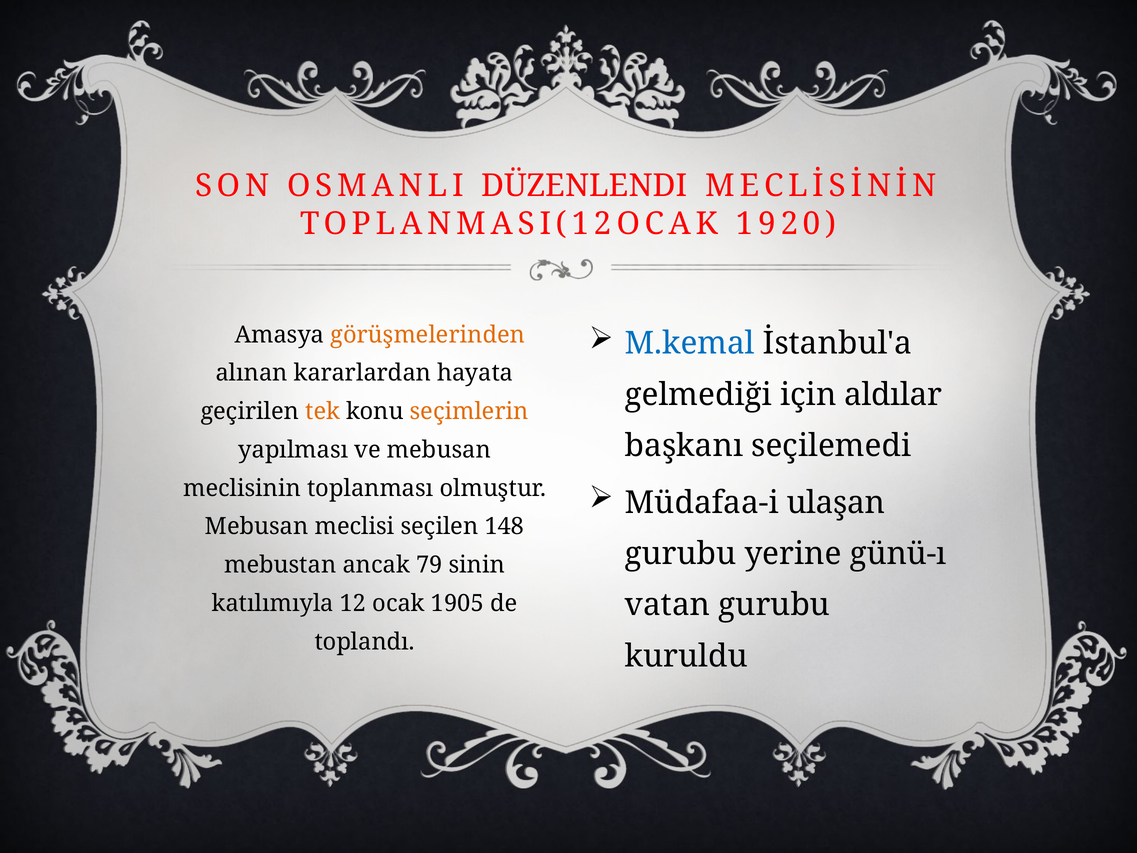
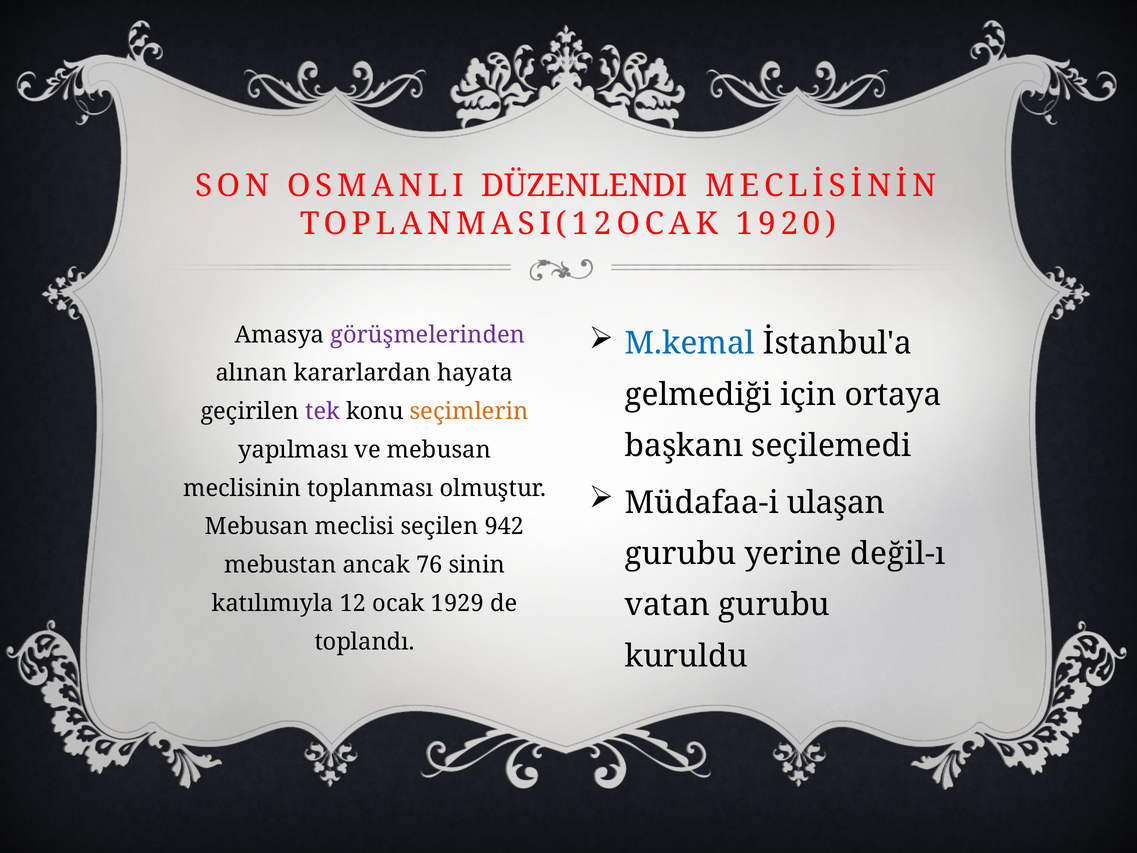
görüşmelerinden colour: orange -> purple (428, 335)
aldılar: aldılar -> ortaya (893, 394)
tek colour: orange -> purple (323, 411)
148: 148 -> 942 (504, 526)
günü-ı: günü-ı -> değil-ı (898, 554)
79: 79 -> 76 (429, 565)
1905: 1905 -> 1929 (457, 603)
